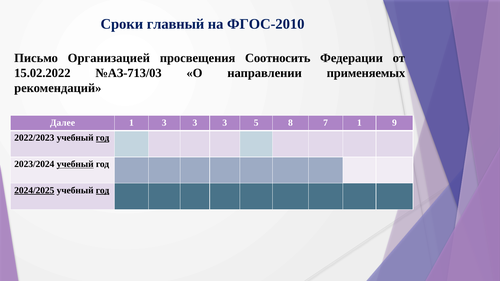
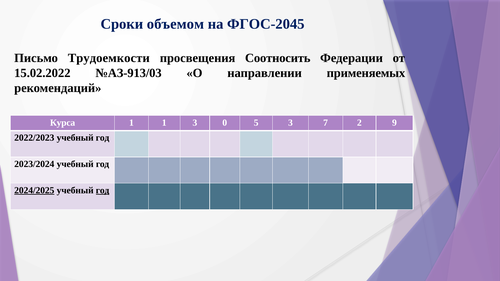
главный: главный -> объемом (175, 24)
ФГОС-2010: ФГОС-2010 -> ФГОС-2045 (266, 24)
Организацией: Организацией -> Трудоемкости (109, 58)
№АЗ-713/03: №АЗ-713/03 -> №АЗ-913/03 (129, 73)
Далее: Далее -> Курса (63, 123)
1 3: 3 -> 1 (164, 123)
3: 3 -> 0 (225, 123)
5 8: 8 -> 3 (290, 123)
7 1: 1 -> 2 (359, 123)
год underline: present -> none (103, 138)
учебный underline: present -> none (75, 164)
